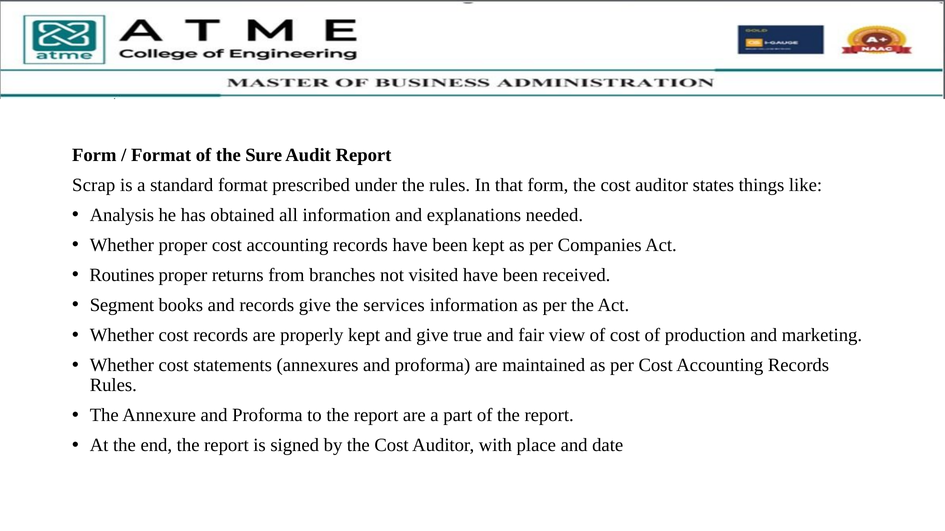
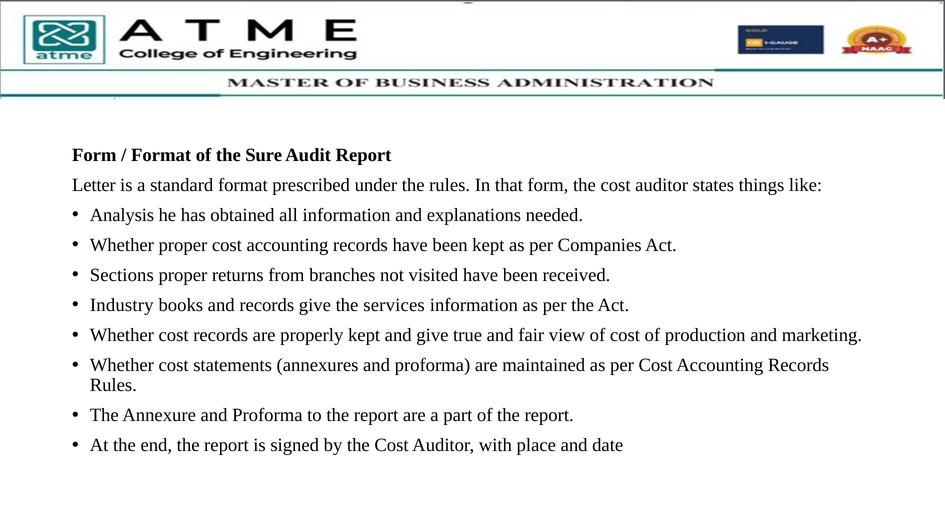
Scrap: Scrap -> Letter (94, 185)
Routines: Routines -> Sections (122, 275)
Segment: Segment -> Industry (122, 305)
